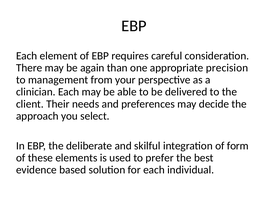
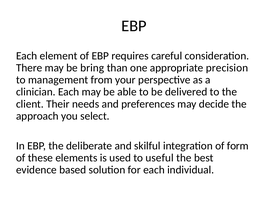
again: again -> bring (92, 68)
prefer: prefer -> useful (160, 158)
